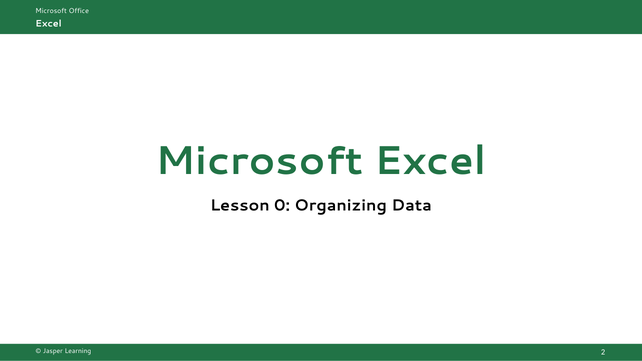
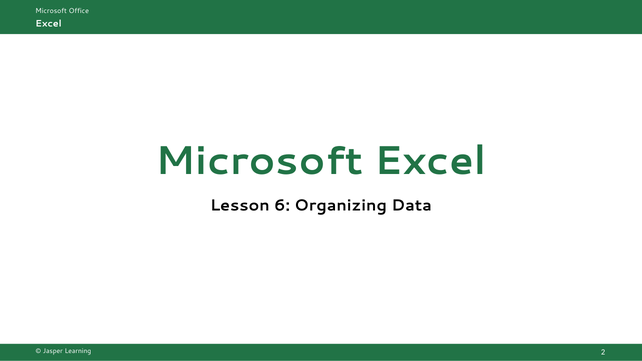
0: 0 -> 6 (282, 206)
